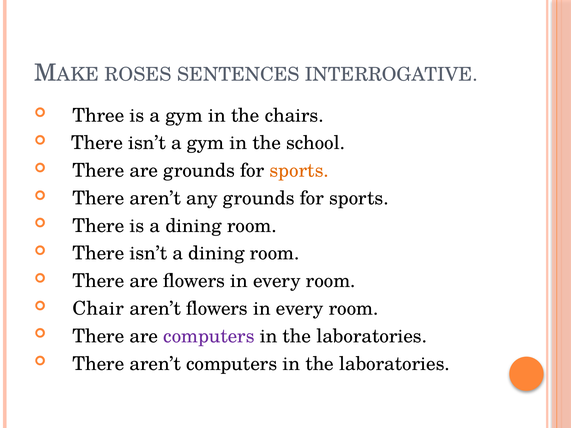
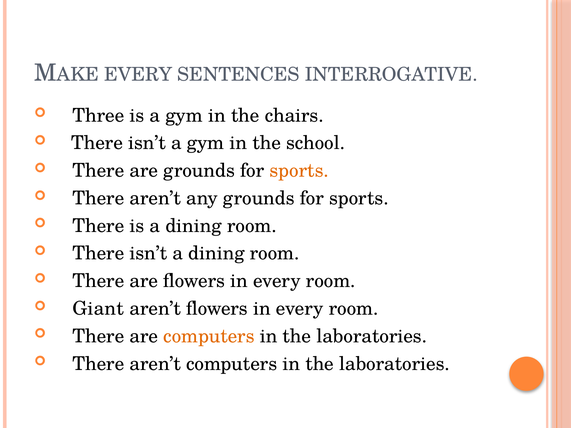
ROSES: ROSES -> EVERY (138, 75)
Chair: Chair -> Giant (98, 309)
computers colour: purple -> orange (209, 336)
